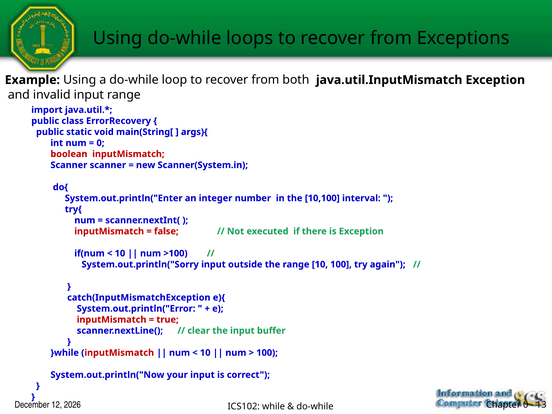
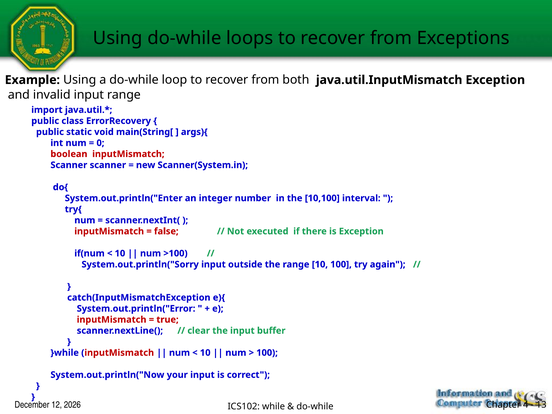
Chapter 0: 0 -> 4 (526, 405)
